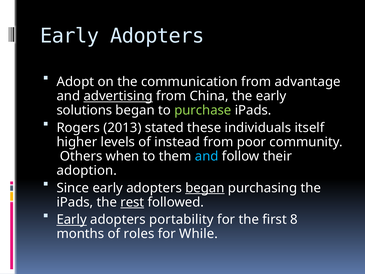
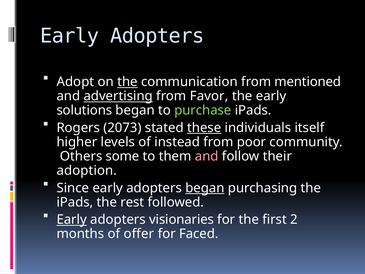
the underline: none -> present (127, 82)
advantage: advantage -> mentioned (308, 82)
China: China -> Favor (209, 96)
2013: 2013 -> 2073 (122, 128)
these underline: none -> present (204, 128)
when: when -> some (123, 156)
and colour: light blue -> pink (207, 156)
rest underline: present -> none (132, 202)
portability: portability -> visionaries (182, 219)
8: 8 -> 2 (294, 219)
roles: roles -> offer (139, 234)
While: While -> Faced (199, 234)
